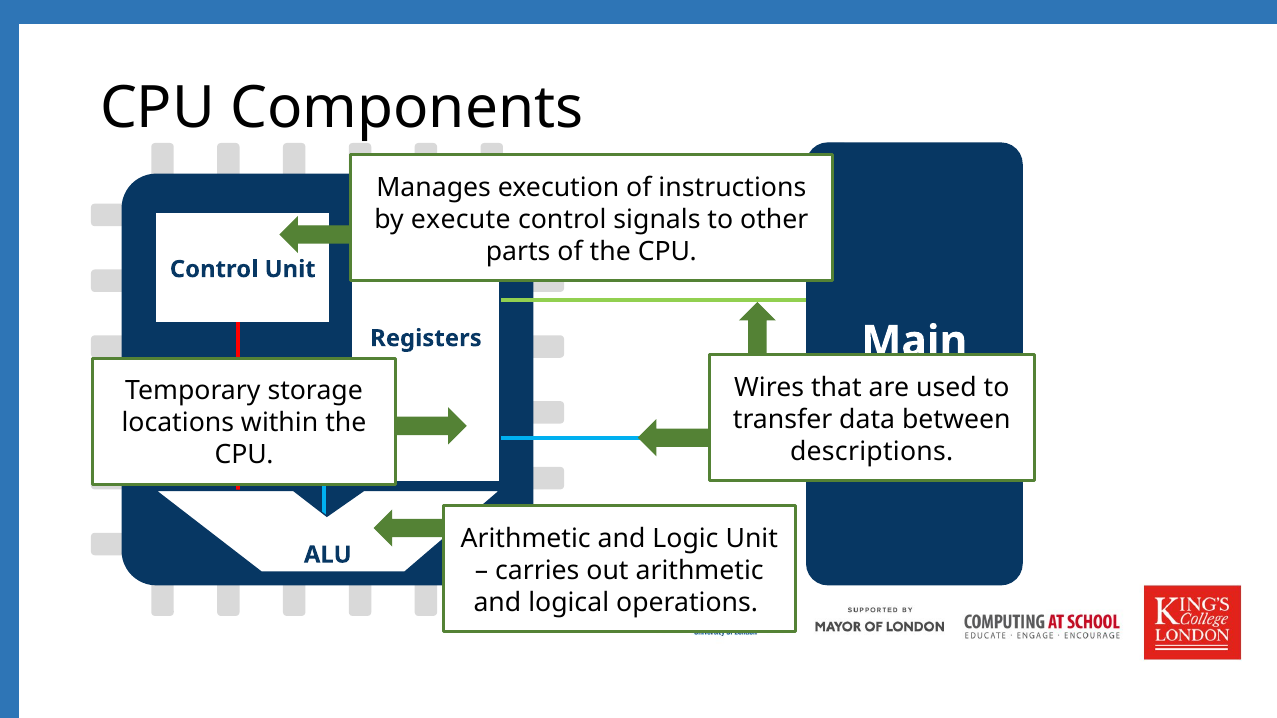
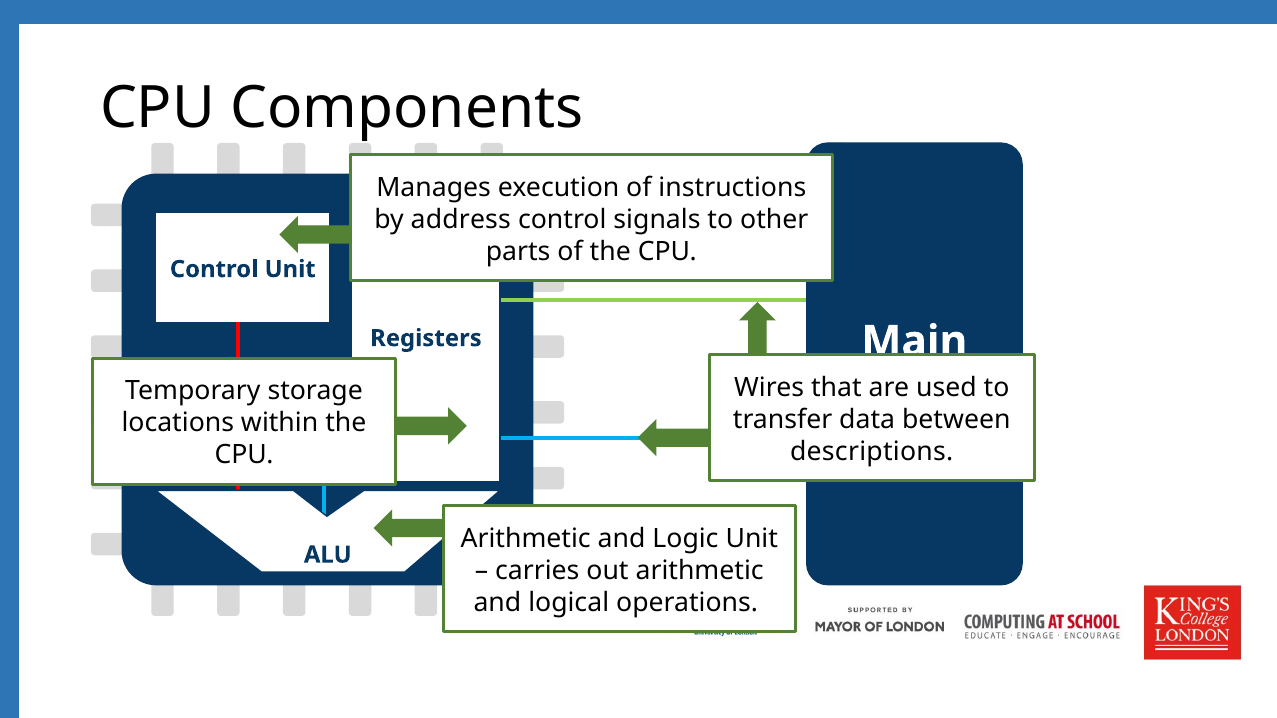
execute: execute -> address (461, 220)
